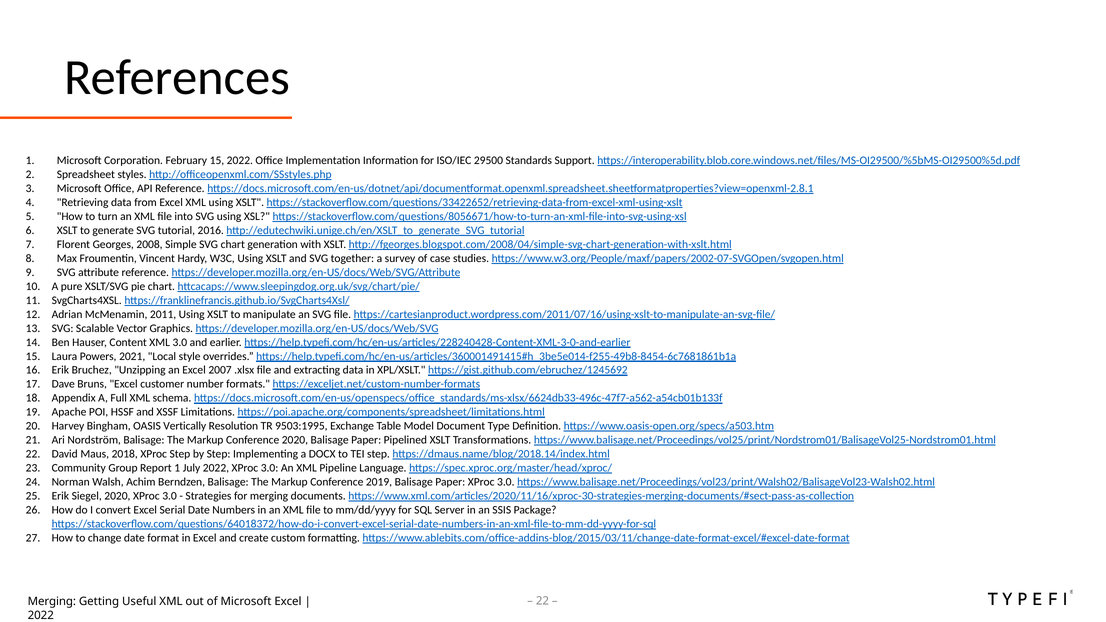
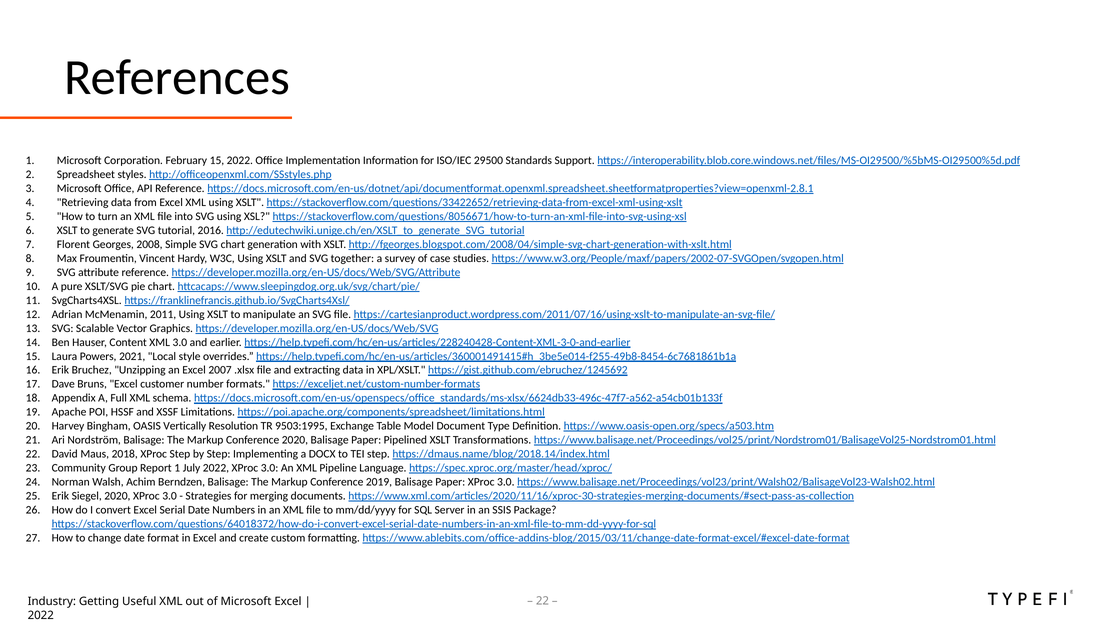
Merging: Merging -> Industry (52, 602)
